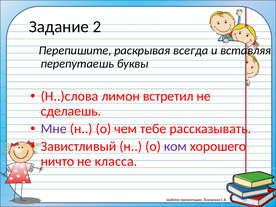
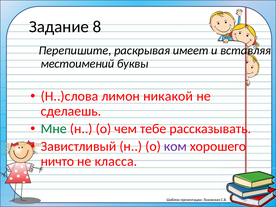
2: 2 -> 8 (97, 27)
всегда: всегда -> имеет (191, 50)
перепутаешь: перепутаешь -> местоимений (77, 64)
встретил: встретил -> никакой (168, 96)
Мне colour: purple -> green (54, 129)
